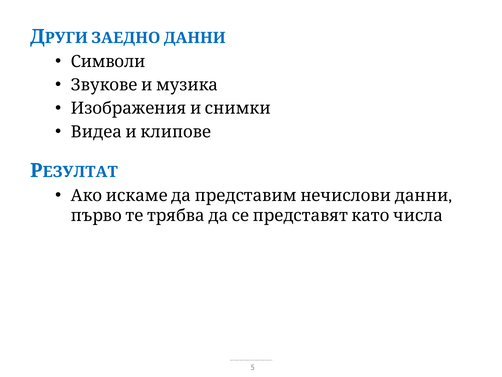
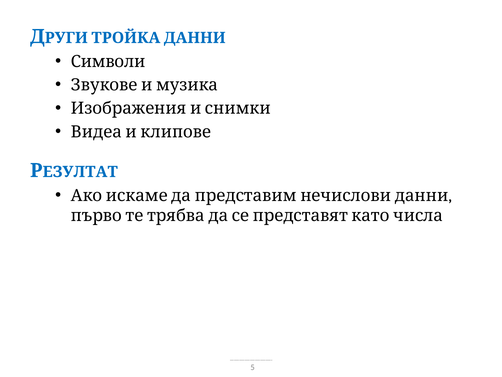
ЗАЕДНО: ЗАЕДНО -> ТРОЙКА (126, 38)
